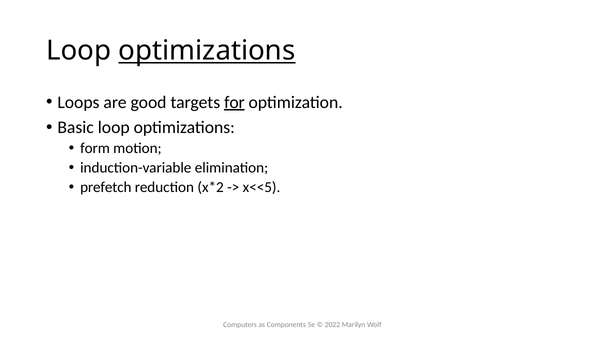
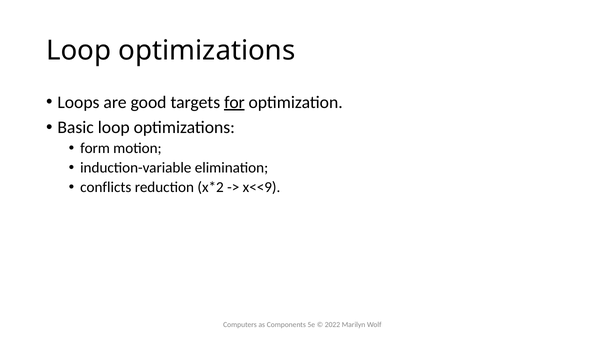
optimizations underline: present -> none (207, 51)
prefetch: prefetch -> conflicts (106, 187)
x<<5: x<<5 -> x<<9 (262, 187)
